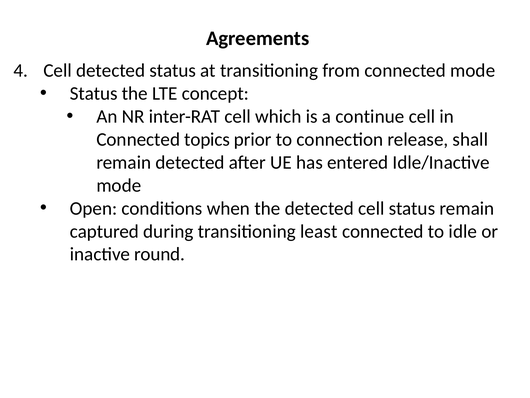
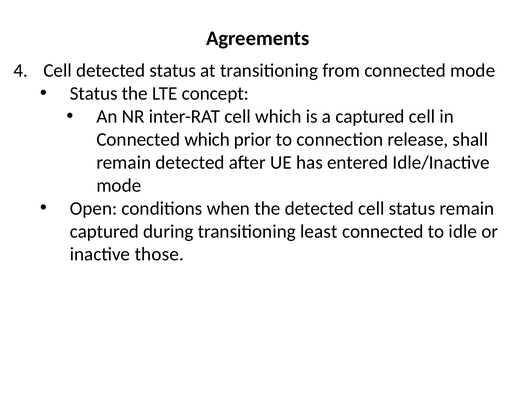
a continue: continue -> captured (370, 116)
Connected topics: topics -> which (207, 139)
round: round -> those (159, 254)
